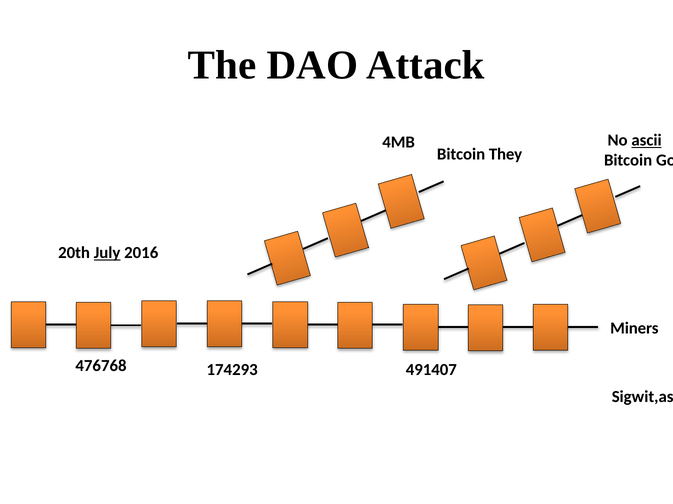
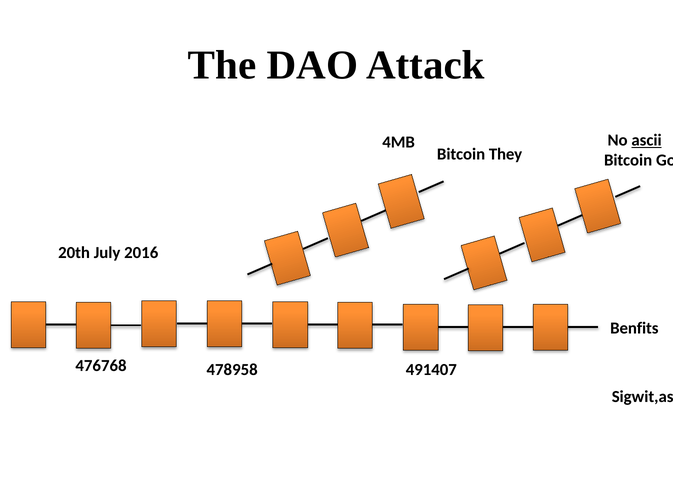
July underline: present -> none (107, 253)
Miners: Miners -> Benfits (634, 329)
174293: 174293 -> 478958 (232, 370)
